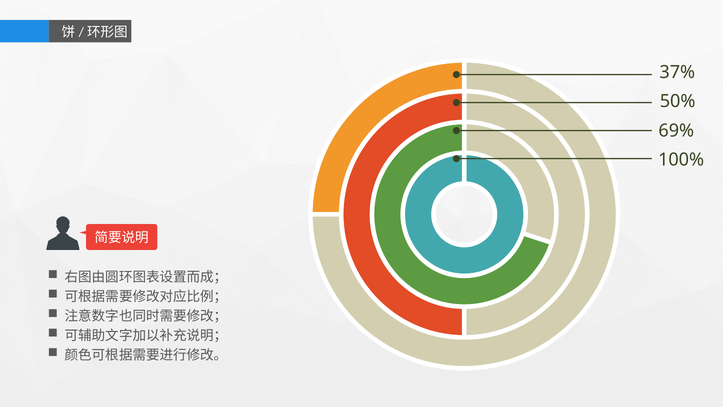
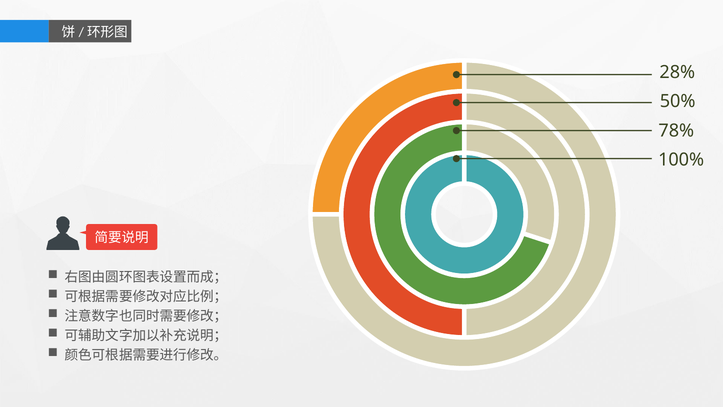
37%: 37% -> 28% (677, 72)
69%: 69% -> 78% (676, 131)
